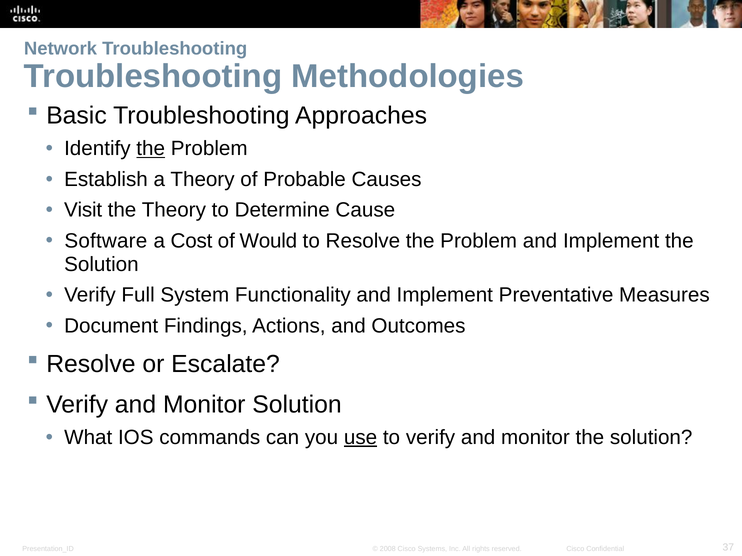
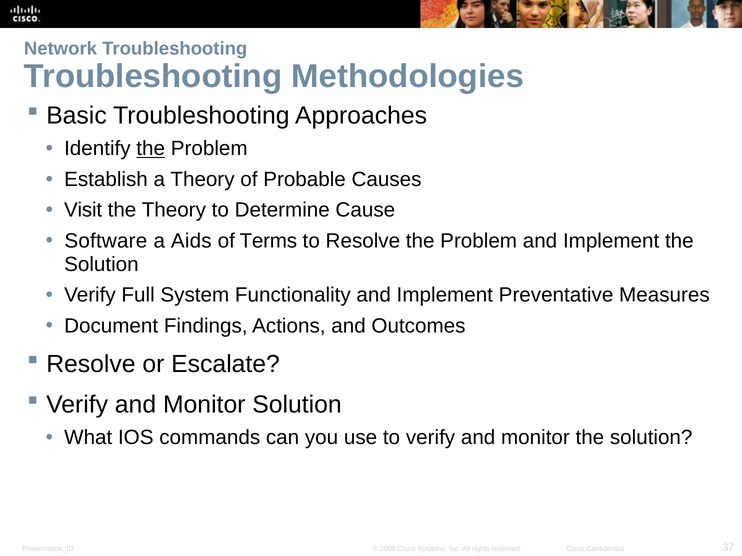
Cost: Cost -> Aids (191, 241)
Would: Would -> Terms (268, 241)
use underline: present -> none (361, 438)
